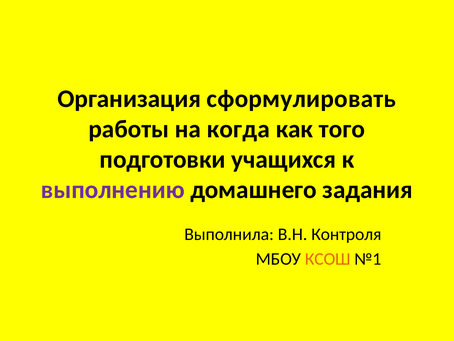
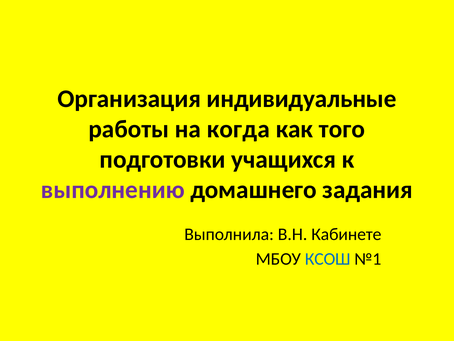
сформулировать: сформулировать -> индивидуальные (302, 99)
Контроля: Контроля -> Кабинете (346, 234)
КСОШ colour: orange -> blue (328, 259)
